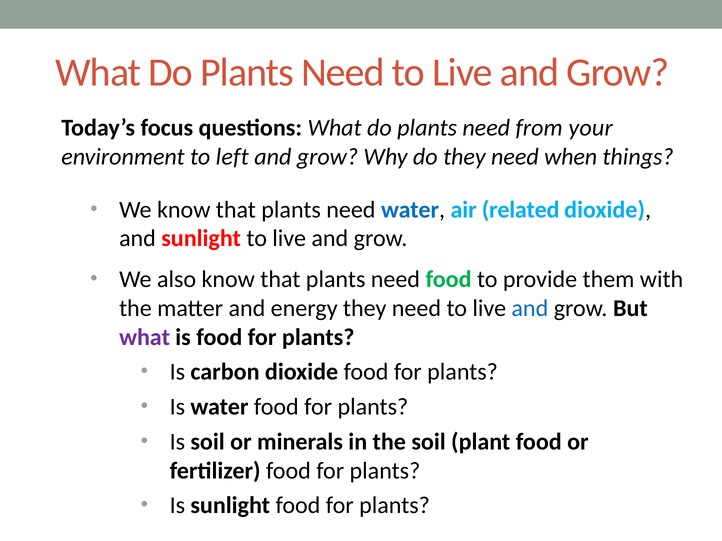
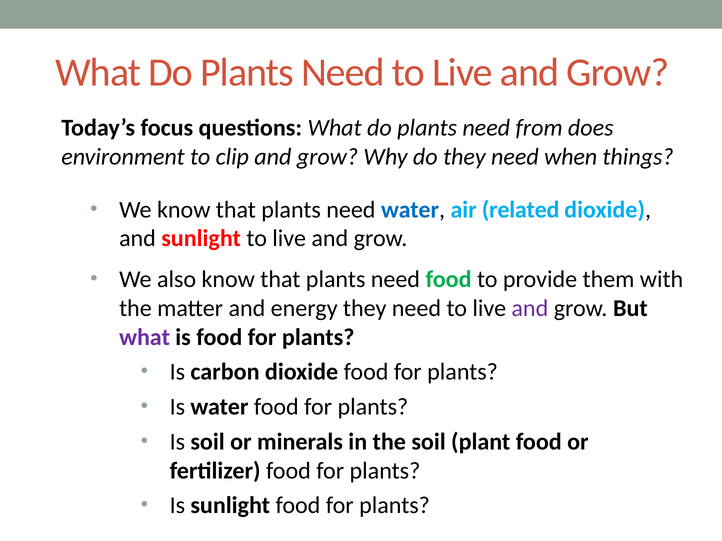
your: your -> does (591, 128)
left: left -> clip (232, 157)
and colour: blue -> purple (530, 309)
